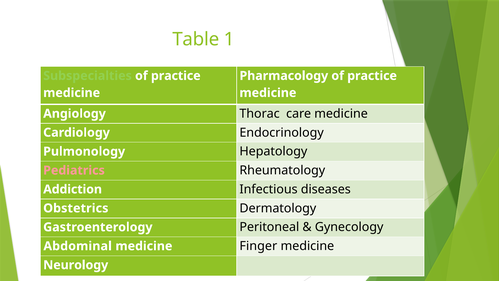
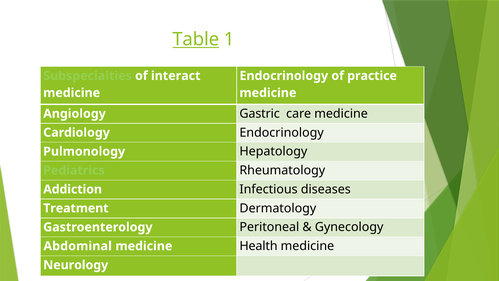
Table underline: none -> present (196, 39)
practice: practice -> interact (176, 76)
Pharmacology: Pharmacology -> Endocrinology (284, 76)
Thorac: Thorac -> Gastric (260, 114)
Pediatrics colour: pink -> light green (74, 170)
Obstetrics: Obstetrics -> Treatment (76, 208)
Finger: Finger -> Health (259, 246)
